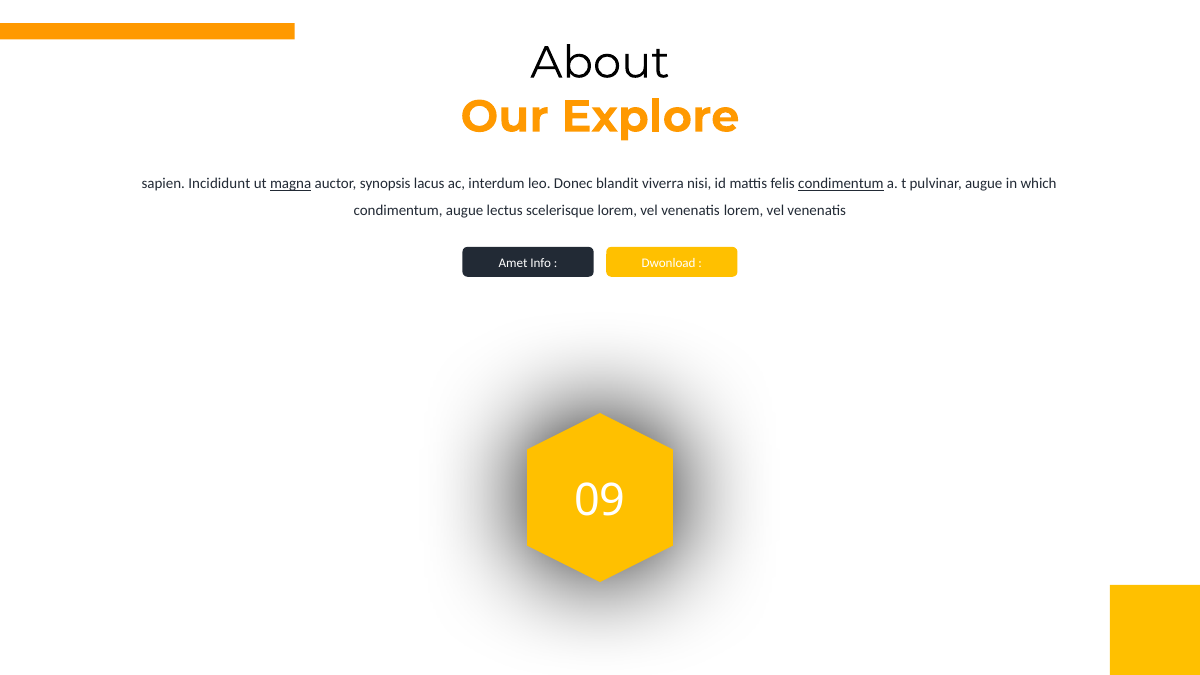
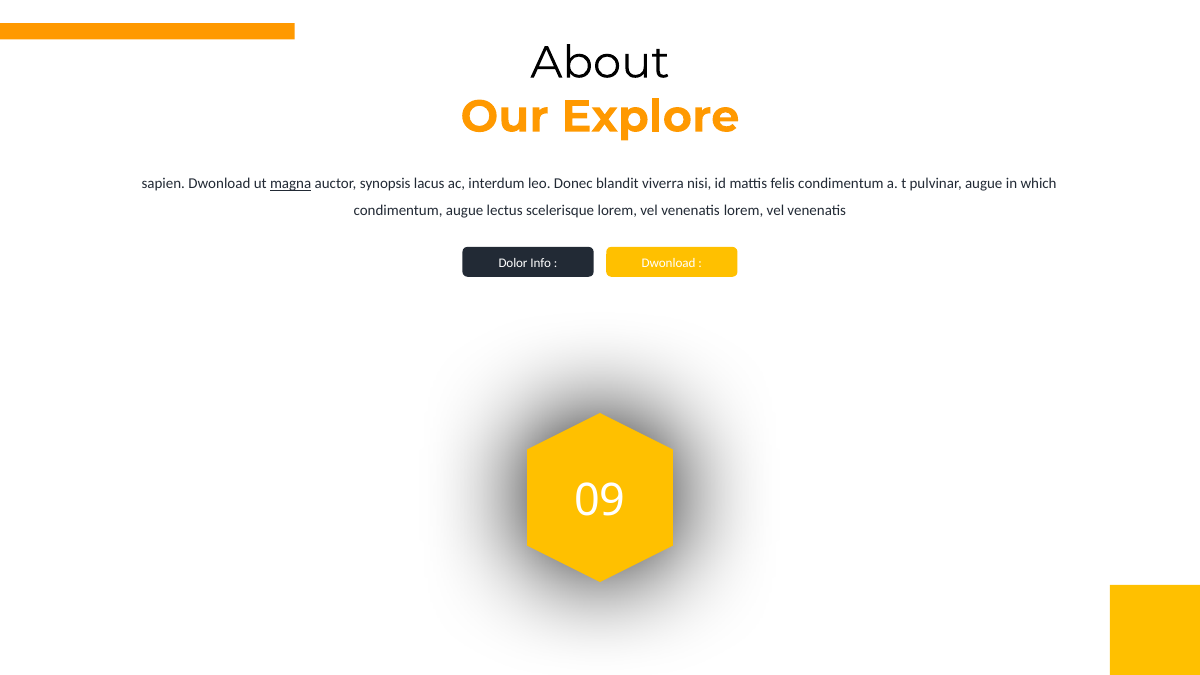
sapien Incididunt: Incididunt -> Dwonload (219, 184)
condimentum underline: present -> none (841, 184)
Amet: Amet -> Dolor (513, 263)
